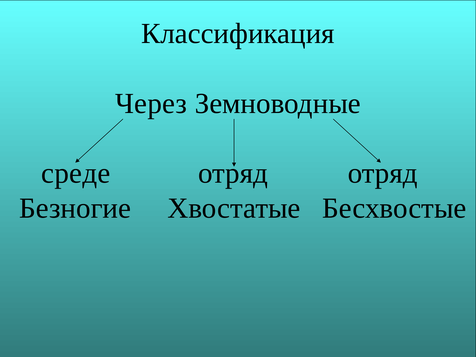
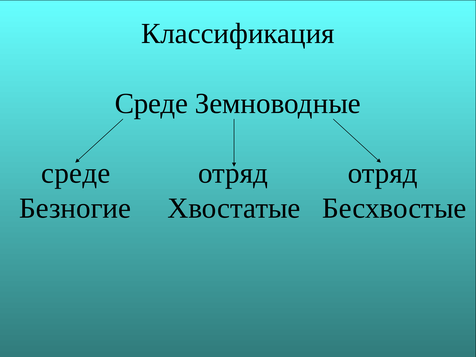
Через: Через -> Среде (151, 103)
